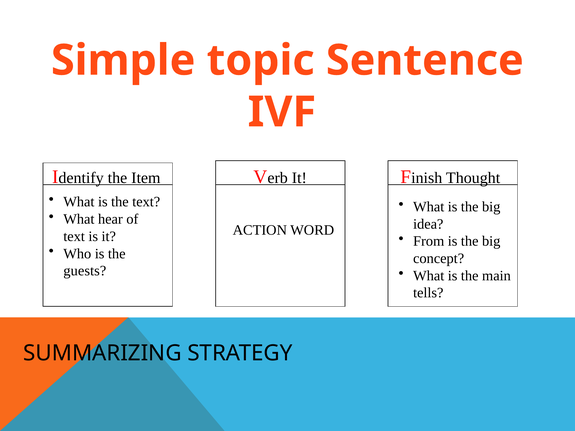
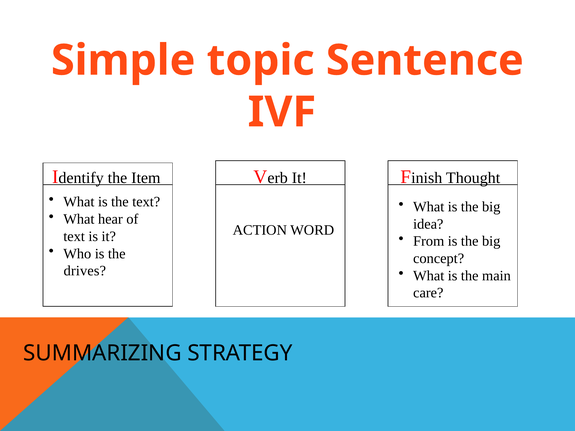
guests: guests -> drives (85, 271)
tells: tells -> care (428, 293)
